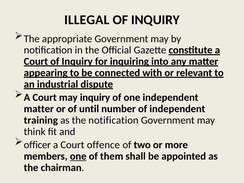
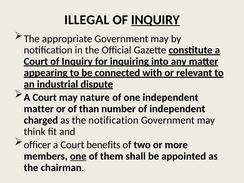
INQUIRY underline: none -> present (155, 20)
may inquiry: inquiry -> nature (95, 97)
until: until -> than (89, 109)
training: training -> charged (41, 120)
offence: offence -> benefits (103, 145)
